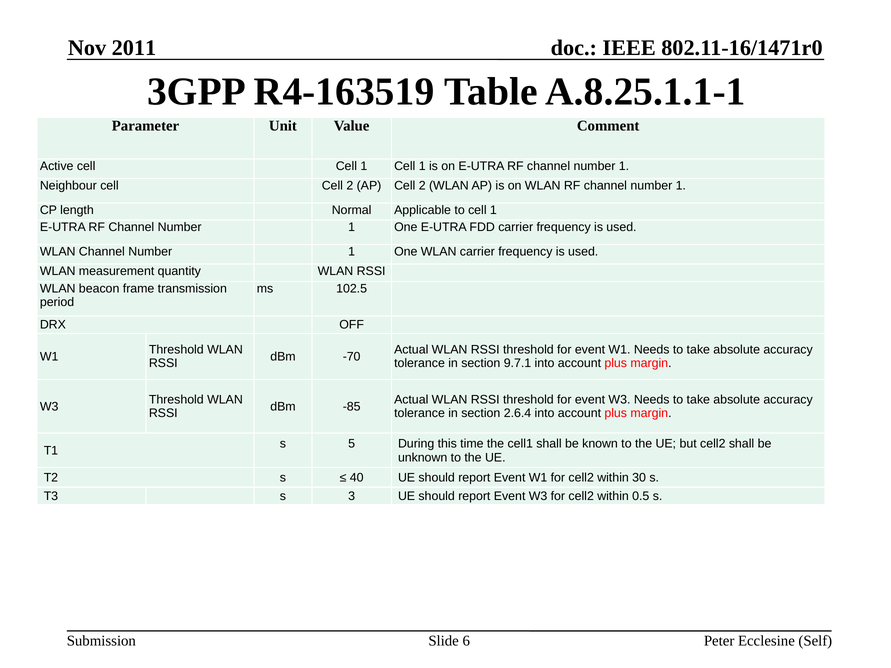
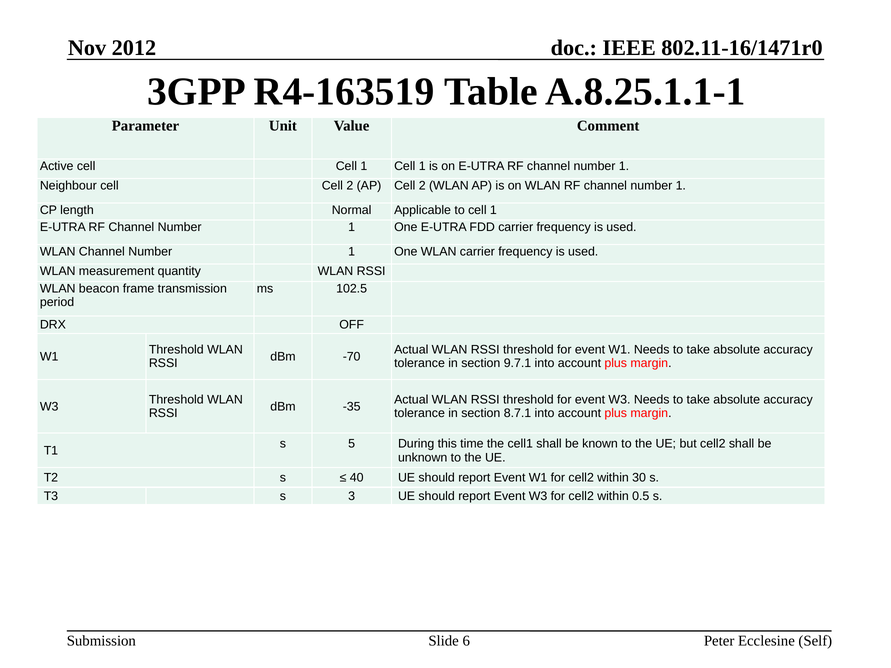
2011: 2011 -> 2012 (134, 48)
-85: -85 -> -35 (352, 407)
2.6.4: 2.6.4 -> 8.7.1 (517, 413)
